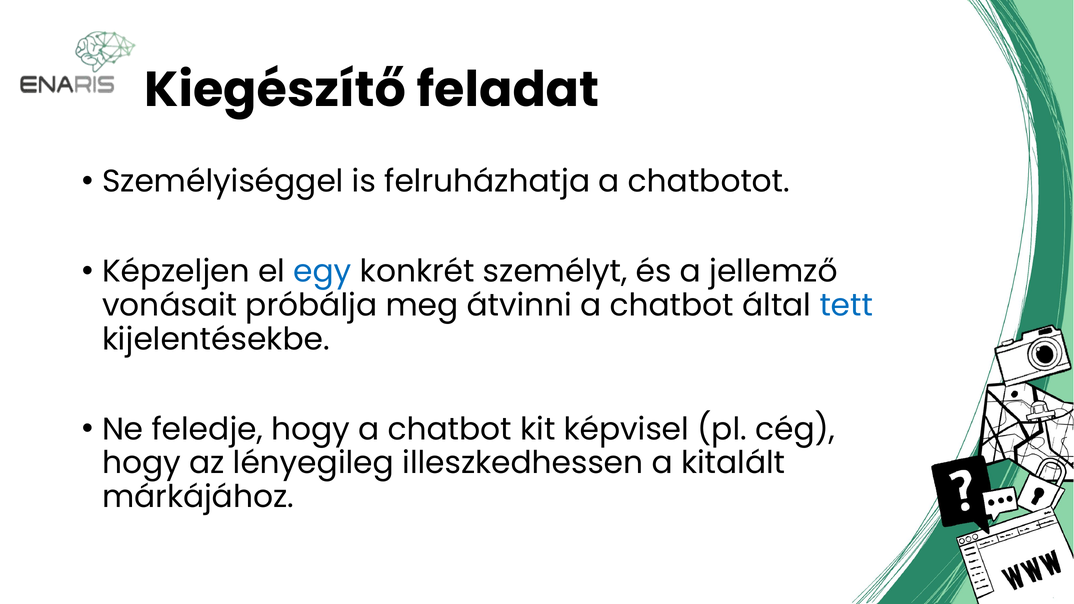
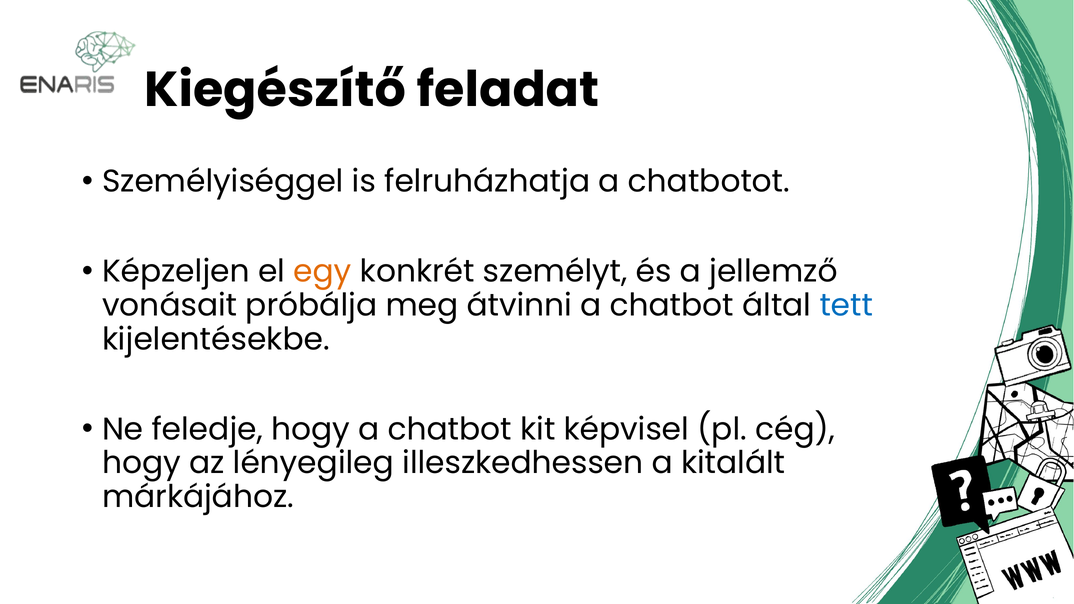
egy colour: blue -> orange (323, 272)
